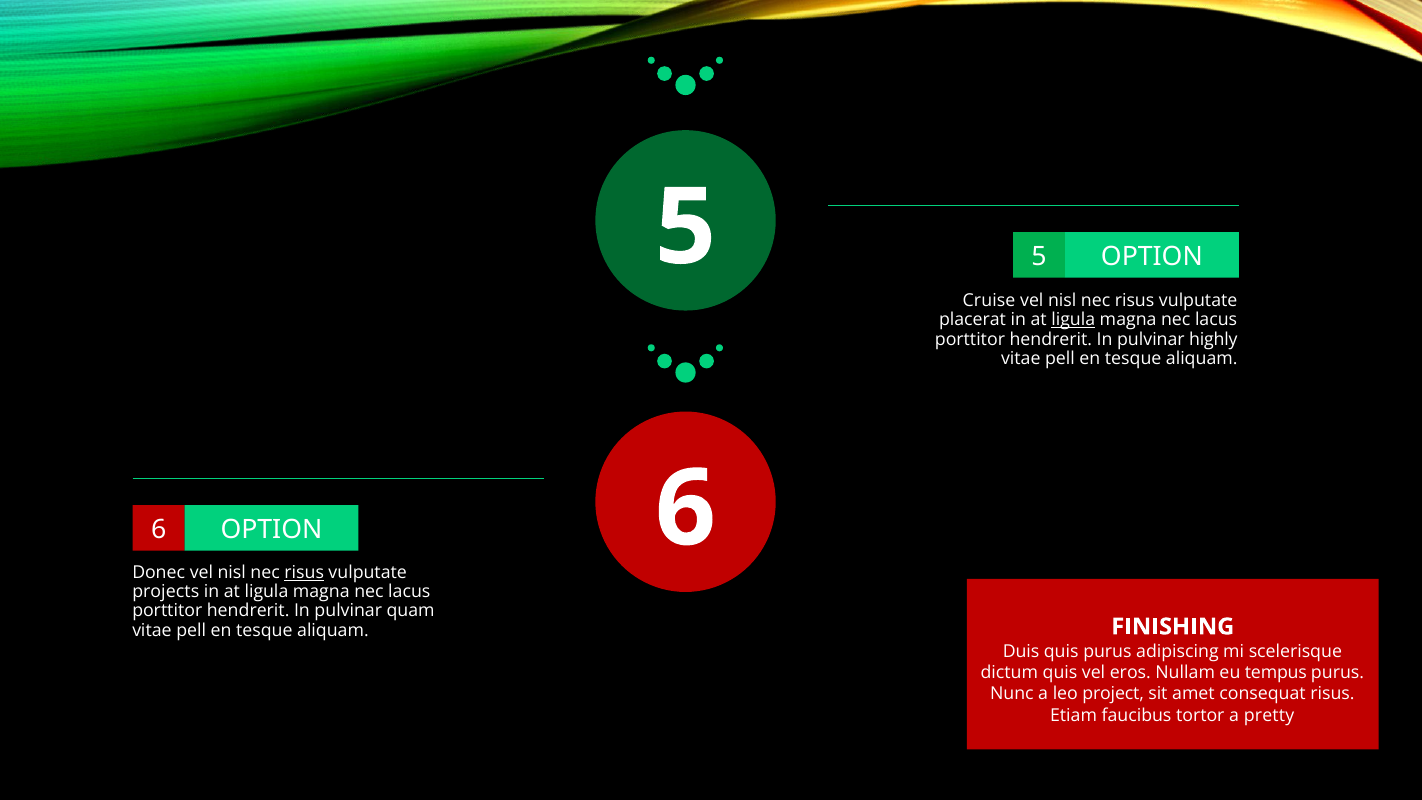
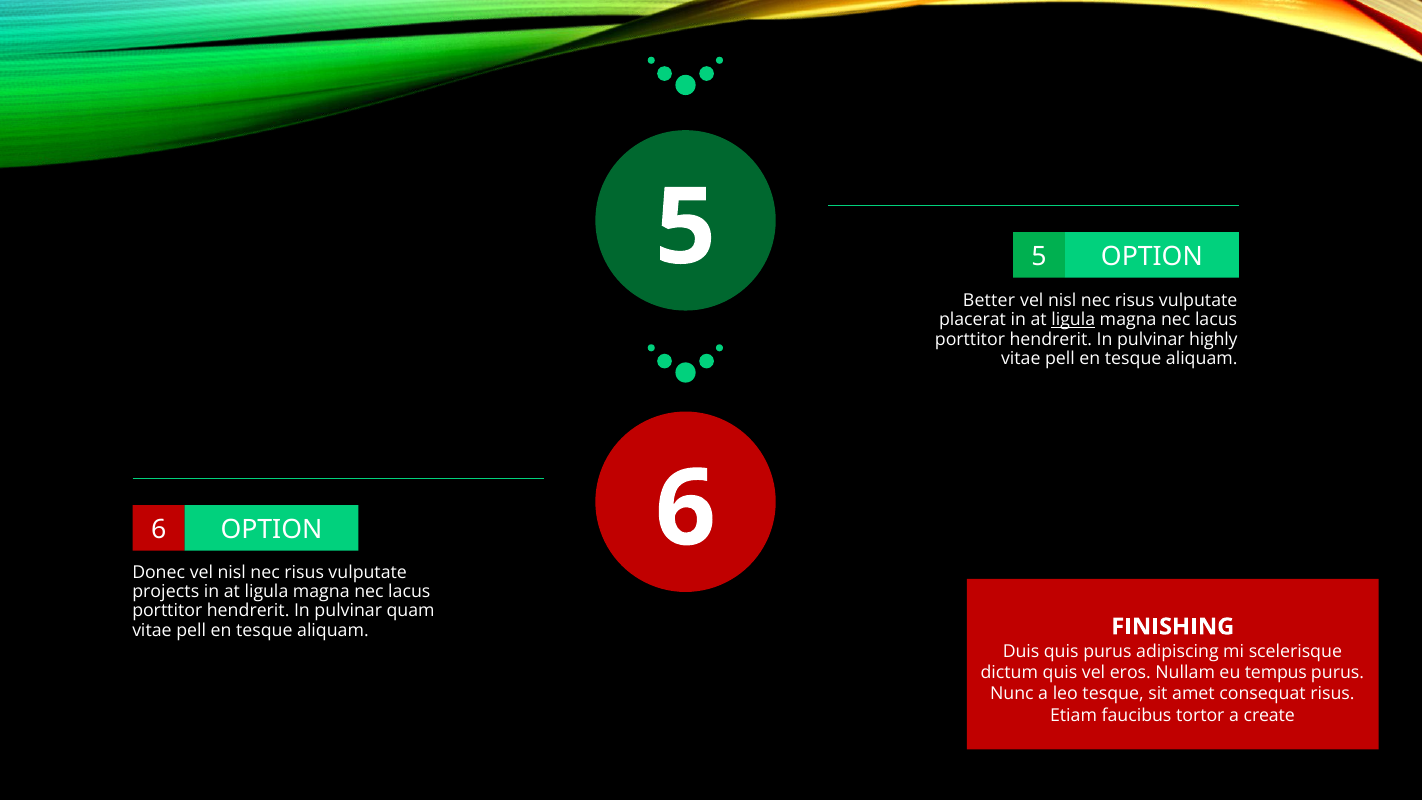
Cruise: Cruise -> Better (989, 301)
risus underline: present -> none (304, 573)
leo project: project -> tesque (1113, 694)
pretty: pretty -> create (1269, 715)
